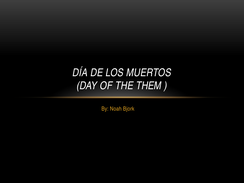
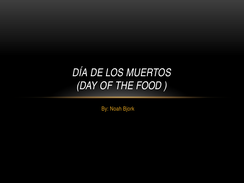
THEM: THEM -> FOOD (149, 86)
